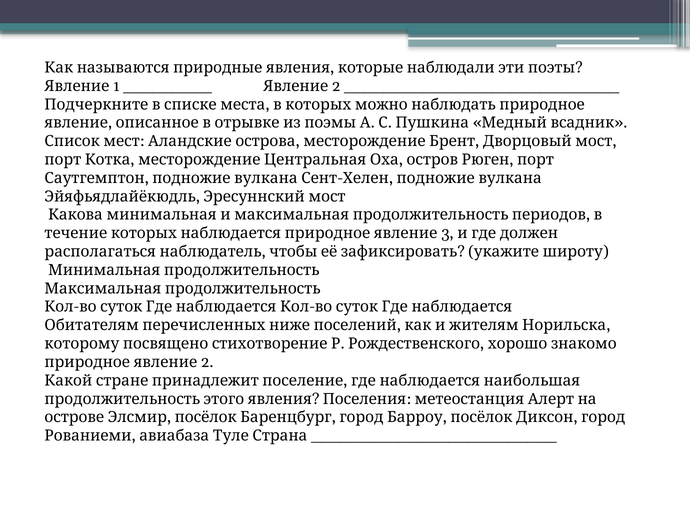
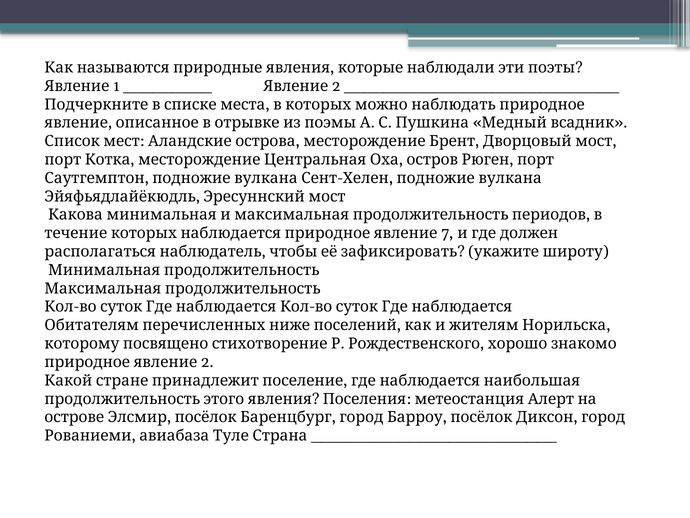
3: 3 -> 7 (447, 233)
